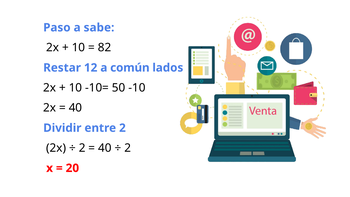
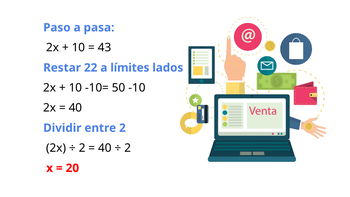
sabe: sabe -> pasa (99, 28)
82: 82 -> 43 (105, 48)
12: 12 -> 22 (91, 68)
común: común -> límites (130, 68)
